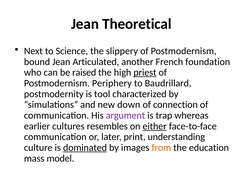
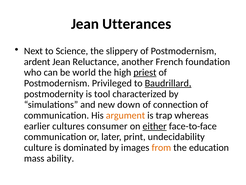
Theoretical: Theoretical -> Utterances (137, 24)
bound: bound -> ardent (37, 62)
Articulated: Articulated -> Reluctance (96, 62)
raised: raised -> world (84, 72)
Periphery: Periphery -> Privileged (112, 83)
Baudrillard underline: none -> present (168, 83)
argument colour: purple -> orange (125, 115)
resembles: resembles -> consumer (107, 126)
understanding: understanding -> undecidability (176, 137)
dominated underline: present -> none (85, 147)
model: model -> ability (60, 158)
